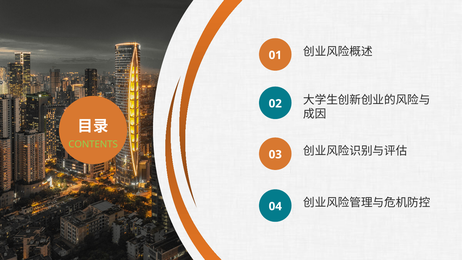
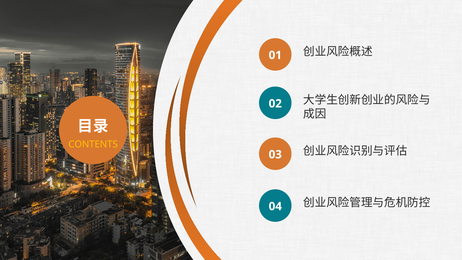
CONTENTS colour: light green -> yellow (93, 144)
